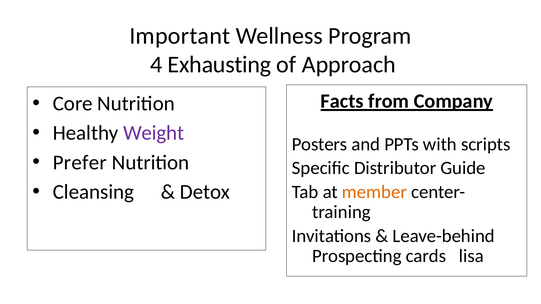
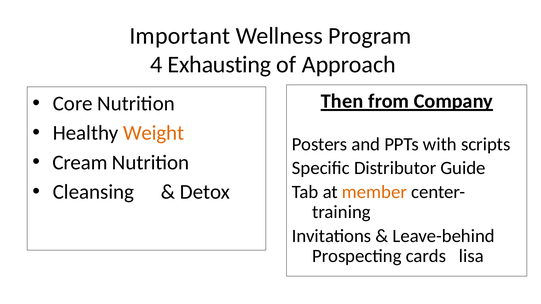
Facts: Facts -> Then (342, 101)
Weight colour: purple -> orange (154, 133)
Prefer: Prefer -> Cream (80, 163)
